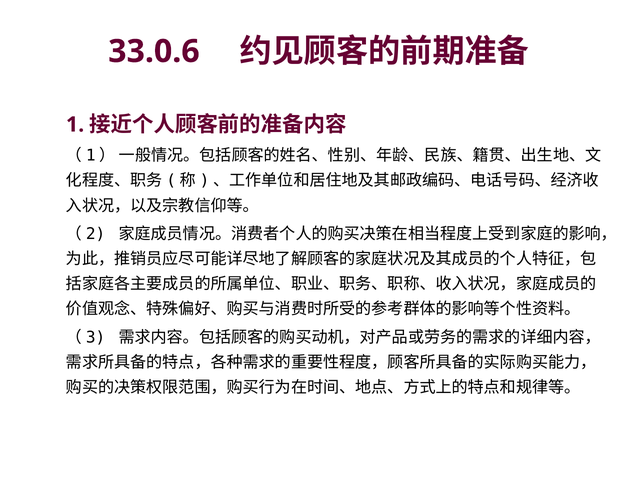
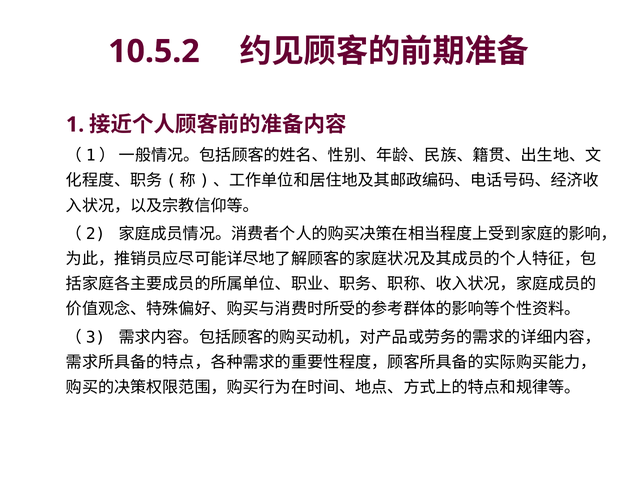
33.0.6: 33.0.6 -> 10.5.2 (154, 51)
